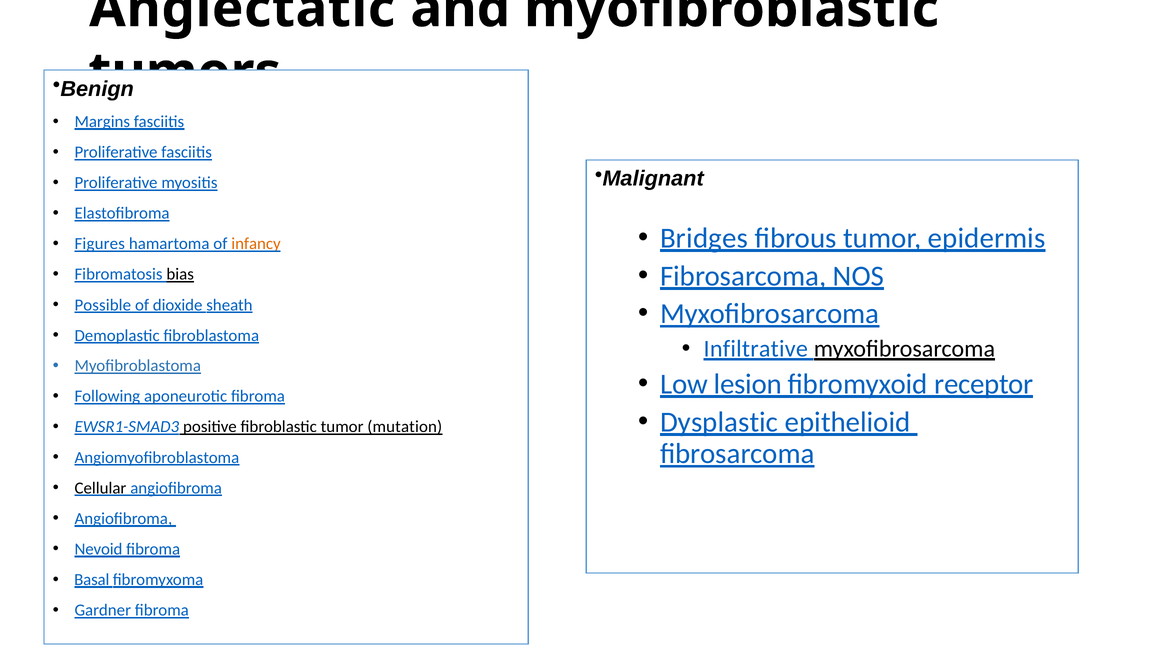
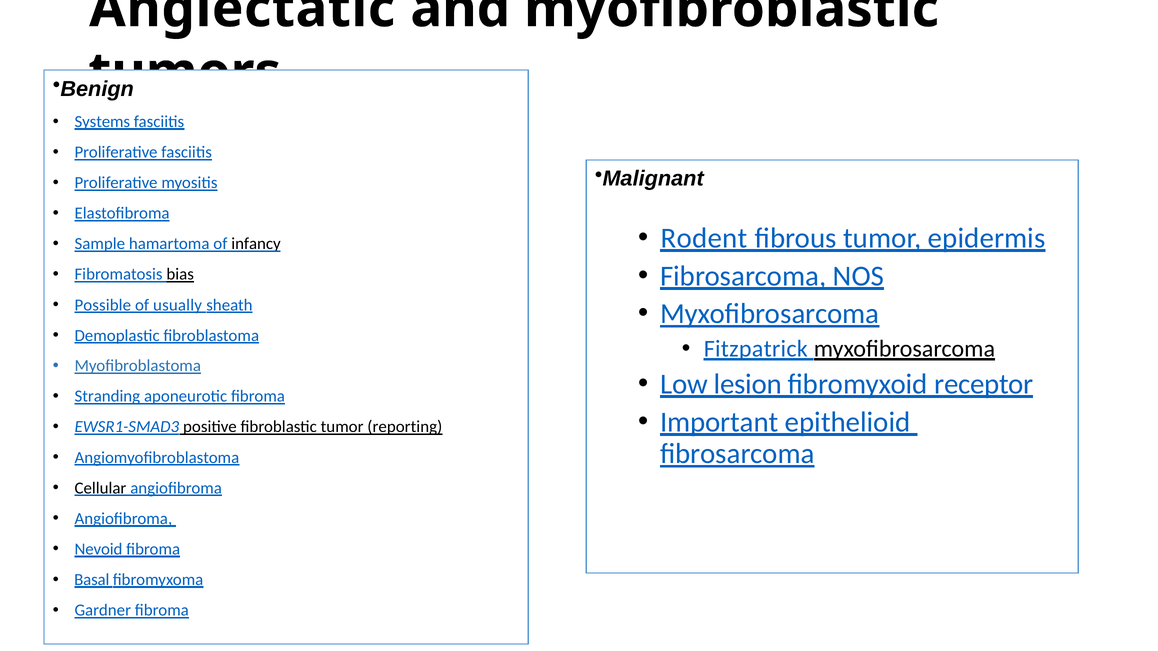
Margins: Margins -> Systems (102, 122)
Bridges: Bridges -> Rodent (704, 238)
Figures: Figures -> Sample (100, 244)
infancy colour: orange -> black (256, 244)
dioxide: dioxide -> usually (178, 305)
Infiltrative: Infiltrative -> Fitzpatrick (756, 349)
Following: Following -> Stranding (107, 397)
Dysplastic: Dysplastic -> Important (719, 422)
mutation: mutation -> reporting (405, 427)
